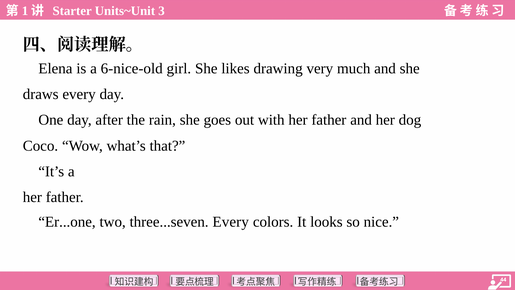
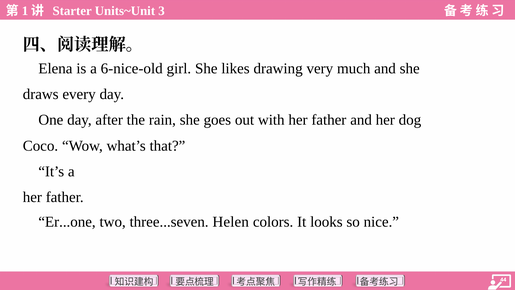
three...seven Every: Every -> Helen (231, 222)
